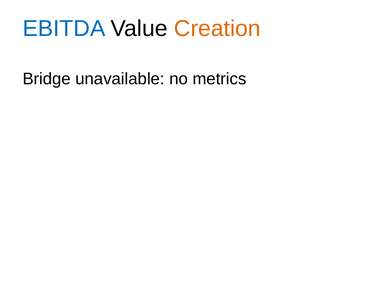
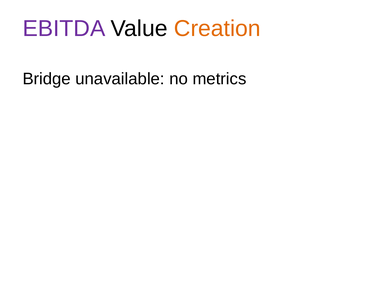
EBITDA colour: blue -> purple (64, 29)
